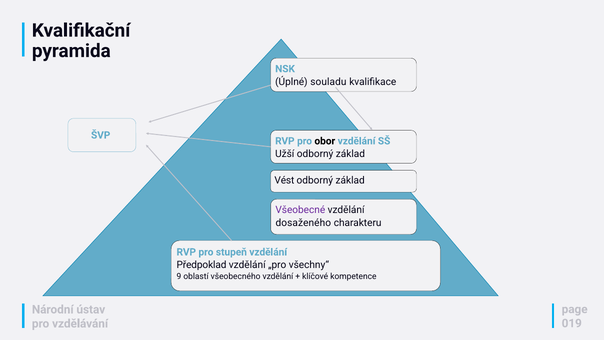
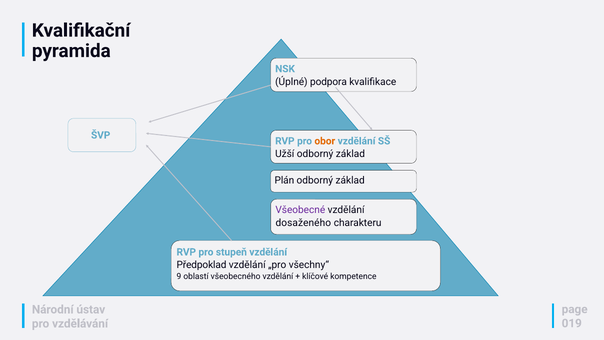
souladu: souladu -> podpora (328, 82)
obor colour: black -> orange (325, 141)
Vést: Vést -> Plán (284, 180)
